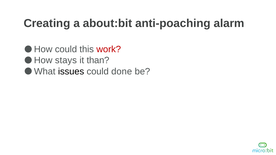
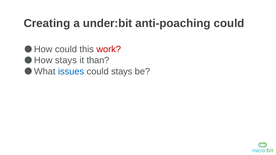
about:bit: about:bit -> under:bit (108, 23)
anti-poaching alarm: alarm -> could (229, 23)
issues colour: black -> blue (71, 72)
could done: done -> stays (122, 72)
